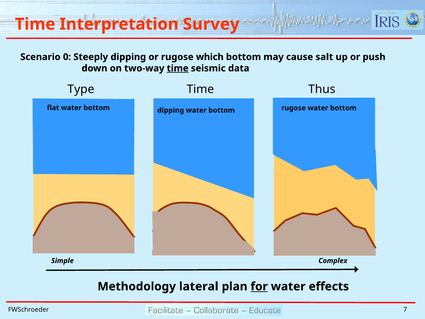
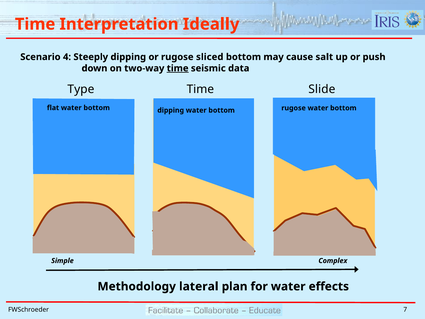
Survey: Survey -> Ideally (211, 24)
0: 0 -> 4 (67, 57)
which: which -> sliced (210, 57)
Thus: Thus -> Slide (322, 89)
for underline: present -> none (259, 286)
